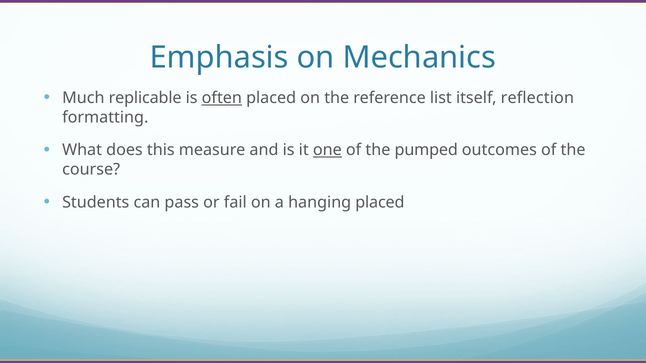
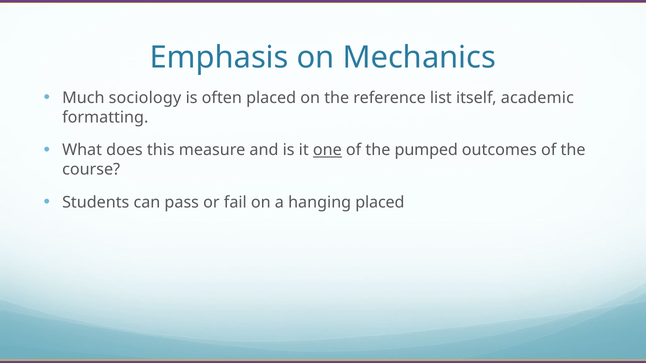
replicable: replicable -> sociology (145, 98)
often underline: present -> none (222, 98)
reflection: reflection -> academic (537, 98)
